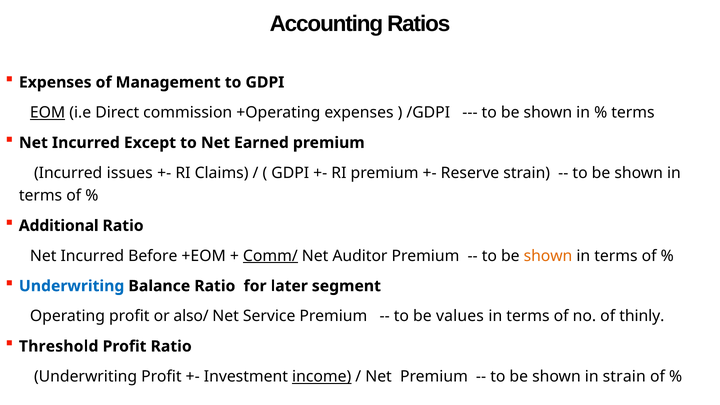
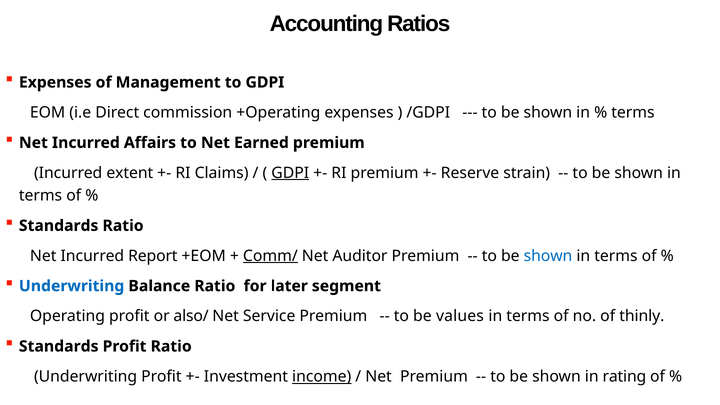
EOM underline: present -> none (48, 113)
Except: Except -> Affairs (150, 143)
issues: issues -> extent (130, 173)
GDPI underline: none -> present (290, 173)
Additional: Additional -> Standards (59, 226)
Before: Before -> Report (153, 256)
shown colour: orange -> blue (548, 256)
Threshold: Threshold -> Standards (59, 346)
in strain: strain -> rating (624, 377)
